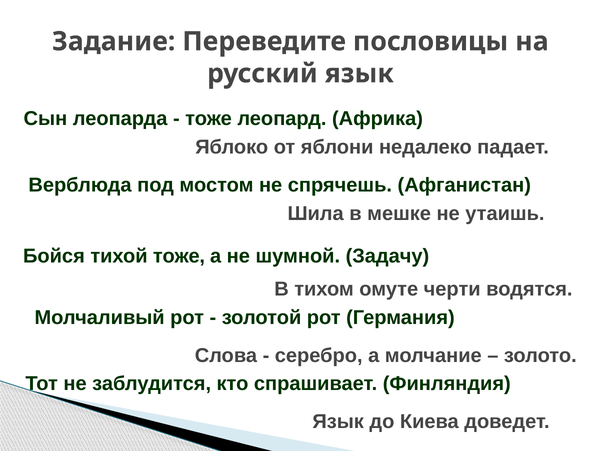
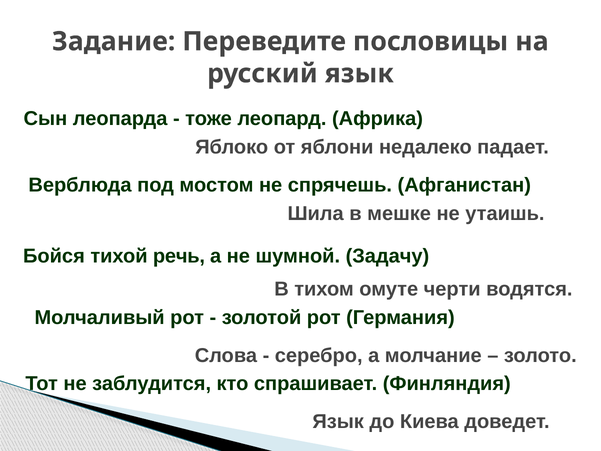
тихой тоже: тоже -> речь (179, 256)
